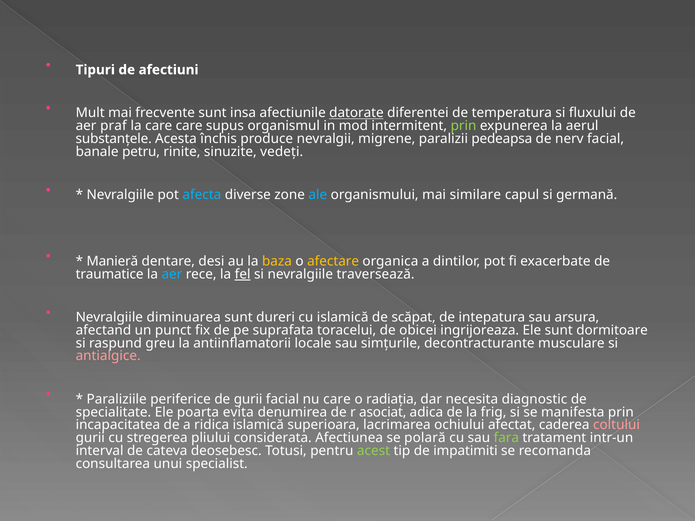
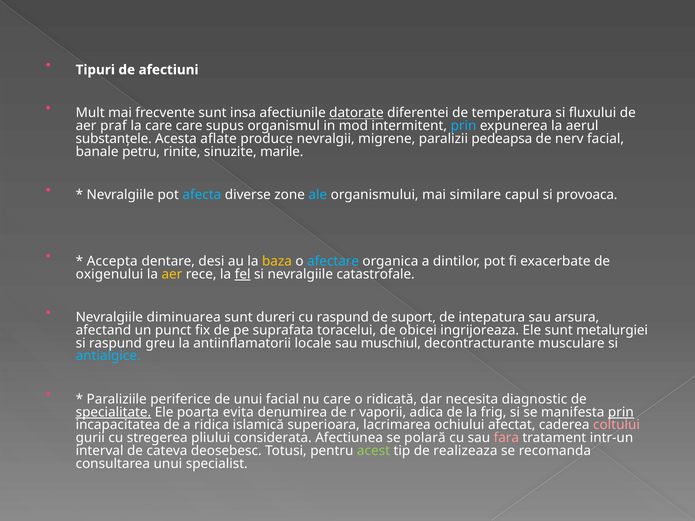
prin colour: light green -> light blue (464, 126)
închis: închis -> aflate (219, 139)
vedeți: vedeți -> marile (282, 152)
germană: germană -> provoaca (587, 195)
Manieră: Manieră -> Accepta (112, 261)
afectare colour: yellow -> light blue (333, 261)
traumatice: traumatice -> oxigenului (109, 274)
aer colour: light blue -> yellow (172, 274)
traversează: traversează -> catastrofale (376, 274)
cu islamică: islamică -> raspund (343, 317)
scăpat: scăpat -> suport (414, 317)
dormitoare: dormitoare -> metalurgiei (612, 330)
simțurile: simțurile -> muschiul (391, 343)
antialgice colour: pink -> light blue (108, 356)
de gurii: gurii -> unui (248, 399)
radiația: radiația -> ridicată (392, 399)
specialitate underline: none -> present (113, 412)
asociat: asociat -> vaporii (383, 412)
prin underline: none -> present (621, 412)
fara colour: light green -> pink (506, 438)
impatimiti: impatimiti -> realizeaza (465, 451)
